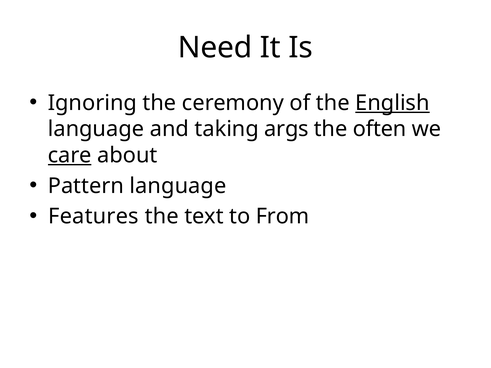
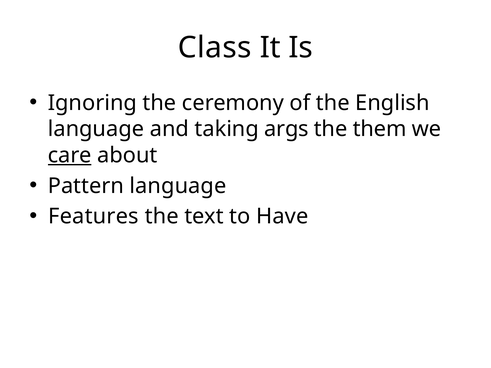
Need: Need -> Class (215, 48)
English underline: present -> none (392, 103)
often: often -> them (380, 129)
From: From -> Have (282, 217)
